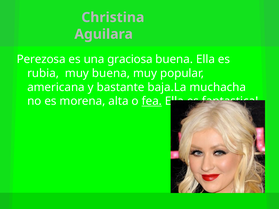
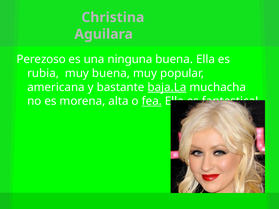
Perezosa: Perezosa -> Perezoso (41, 59)
graciosa: graciosa -> ninguna (130, 59)
baja.La underline: none -> present (167, 87)
